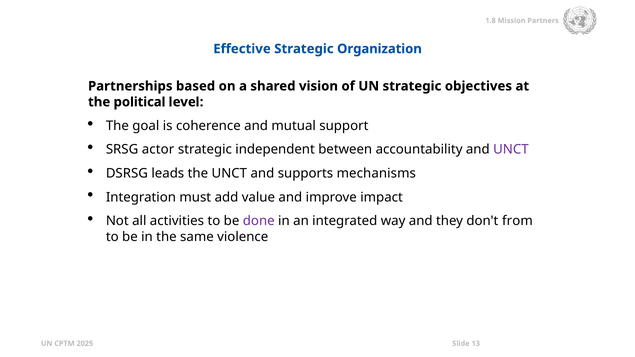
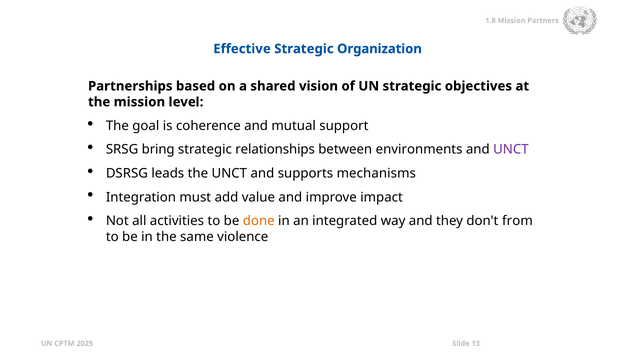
the political: political -> mission (139, 102)
actor: actor -> bring (158, 150)
independent: independent -> relationships (275, 150)
accountability: accountability -> environments (419, 150)
done colour: purple -> orange (259, 221)
